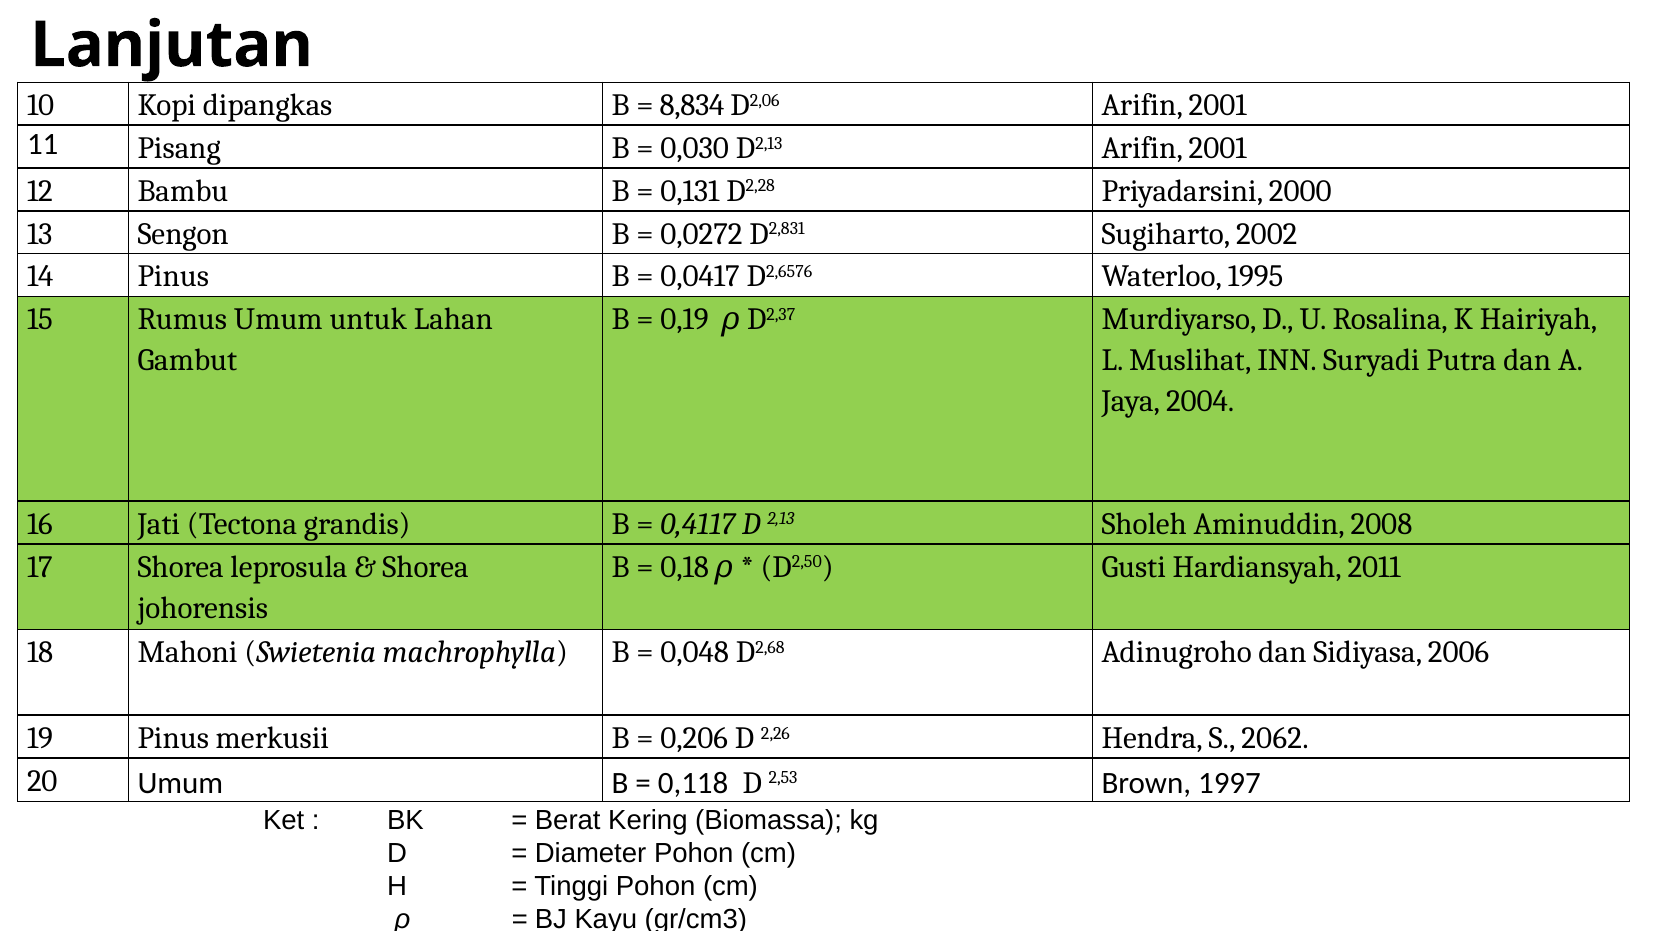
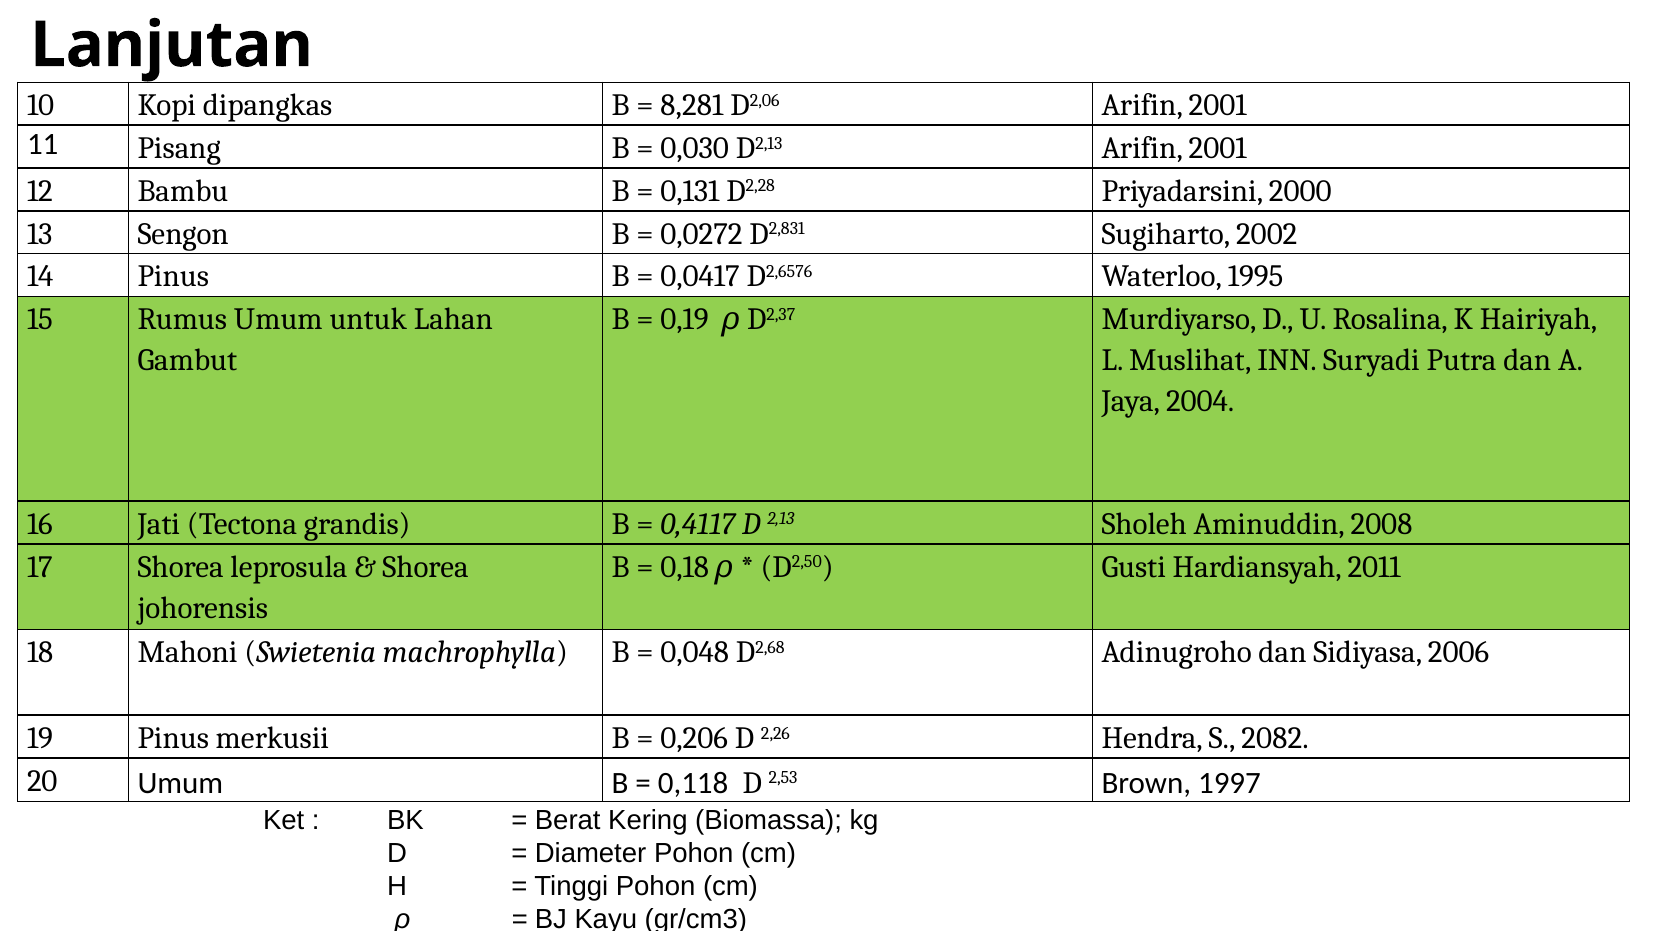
8,834: 8,834 -> 8,281 (692, 105)
2062: 2062 -> 2082 (1275, 738)
